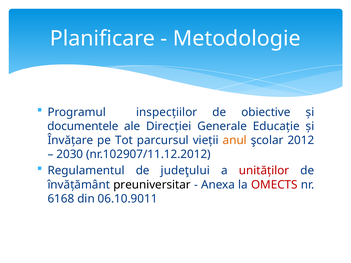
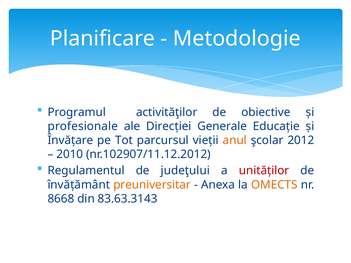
inspecțiilor: inspecțiilor -> activităţilor (167, 112)
documentele: documentele -> profesionale (83, 126)
2030: 2030 -> 2010 (70, 154)
preuniversitar colour: black -> orange (152, 185)
OMECTS colour: red -> orange (274, 185)
6168: 6168 -> 8668 (61, 199)
06.10.9011: 06.10.9011 -> 83.63.3143 (128, 199)
